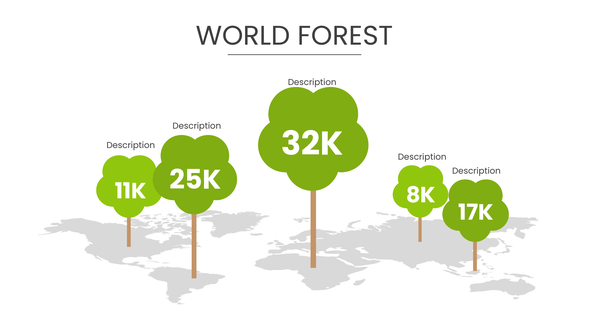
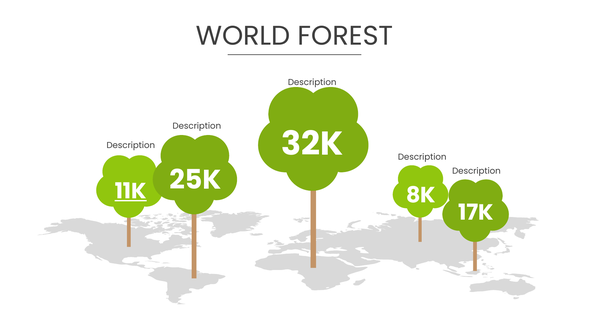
11K underline: none -> present (131, 191)
